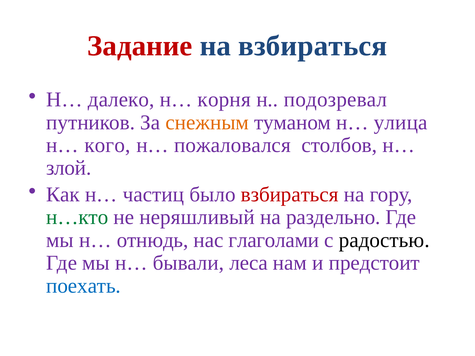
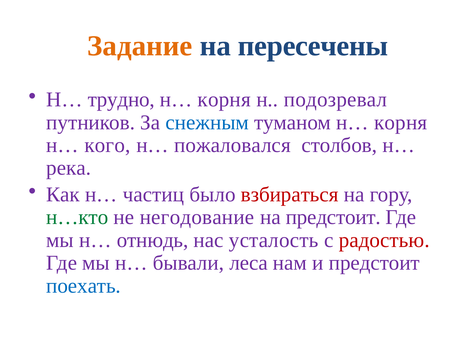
Задание colour: red -> orange (140, 46)
на взбираться: взбираться -> пересечены (313, 46)
далеко: далеко -> трудно (121, 100)
снежным colour: orange -> blue (207, 122)
туманом н… улица: улица -> корня (401, 122)
злой: злой -> река (69, 168)
неряшливый: неряшливый -> негодование (197, 218)
на раздельно: раздельно -> предстоит (333, 218)
глаголами: глаголами -> усталость (274, 240)
радостью colour: black -> red (384, 240)
